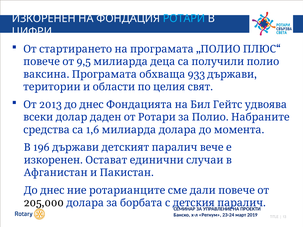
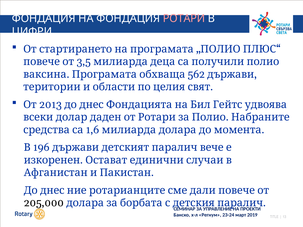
ИЗКОРЕНЕН: ИЗКОРЕНЕН -> ФОНДАЦИЯ (44, 19)
РОТАРИ colour: light blue -> pink (184, 19)
9,5: 9,5 -> 3,5 (84, 62)
933: 933 -> 562 (196, 74)
